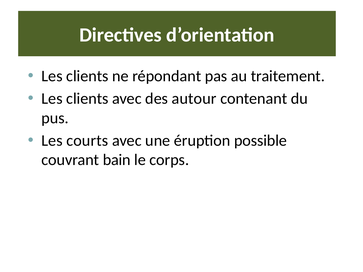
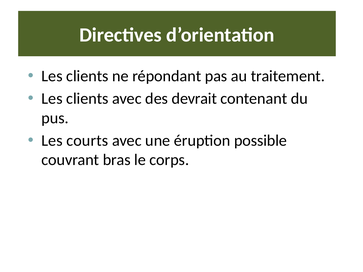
autour: autour -> devrait (194, 99)
bain: bain -> bras (117, 160)
